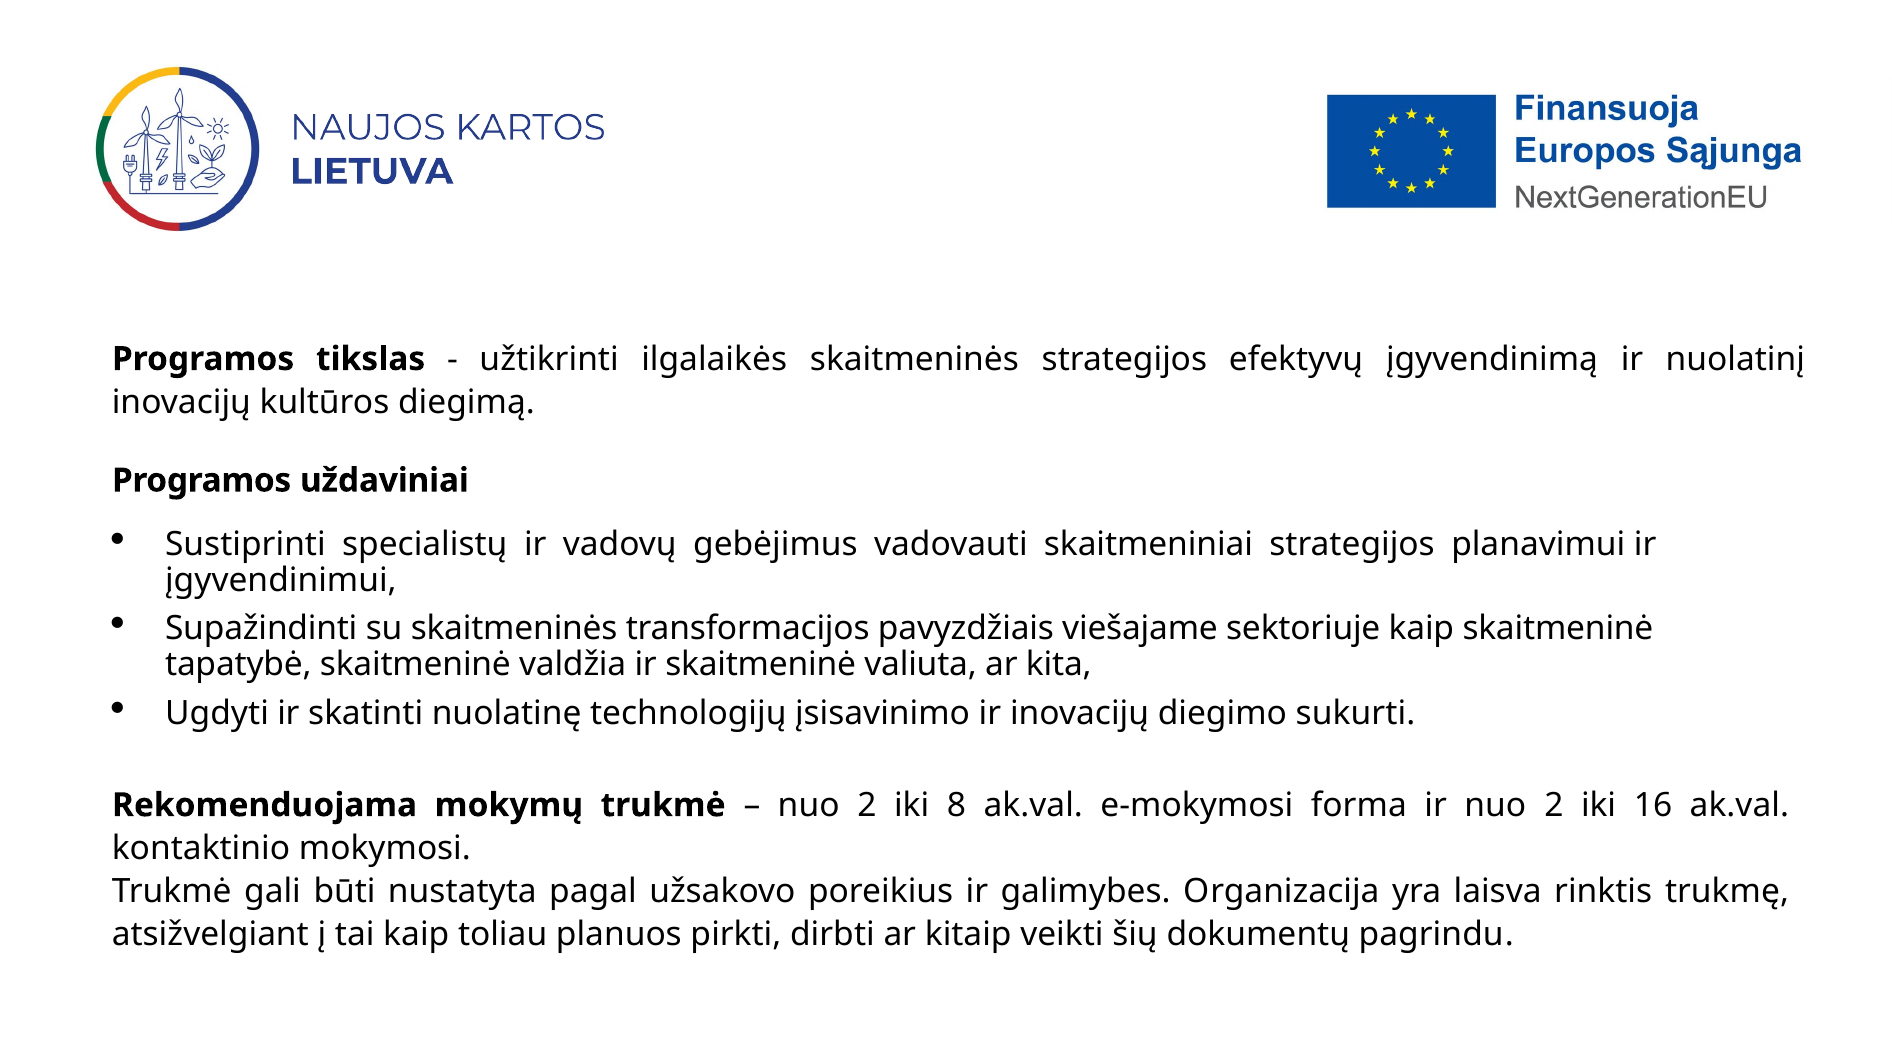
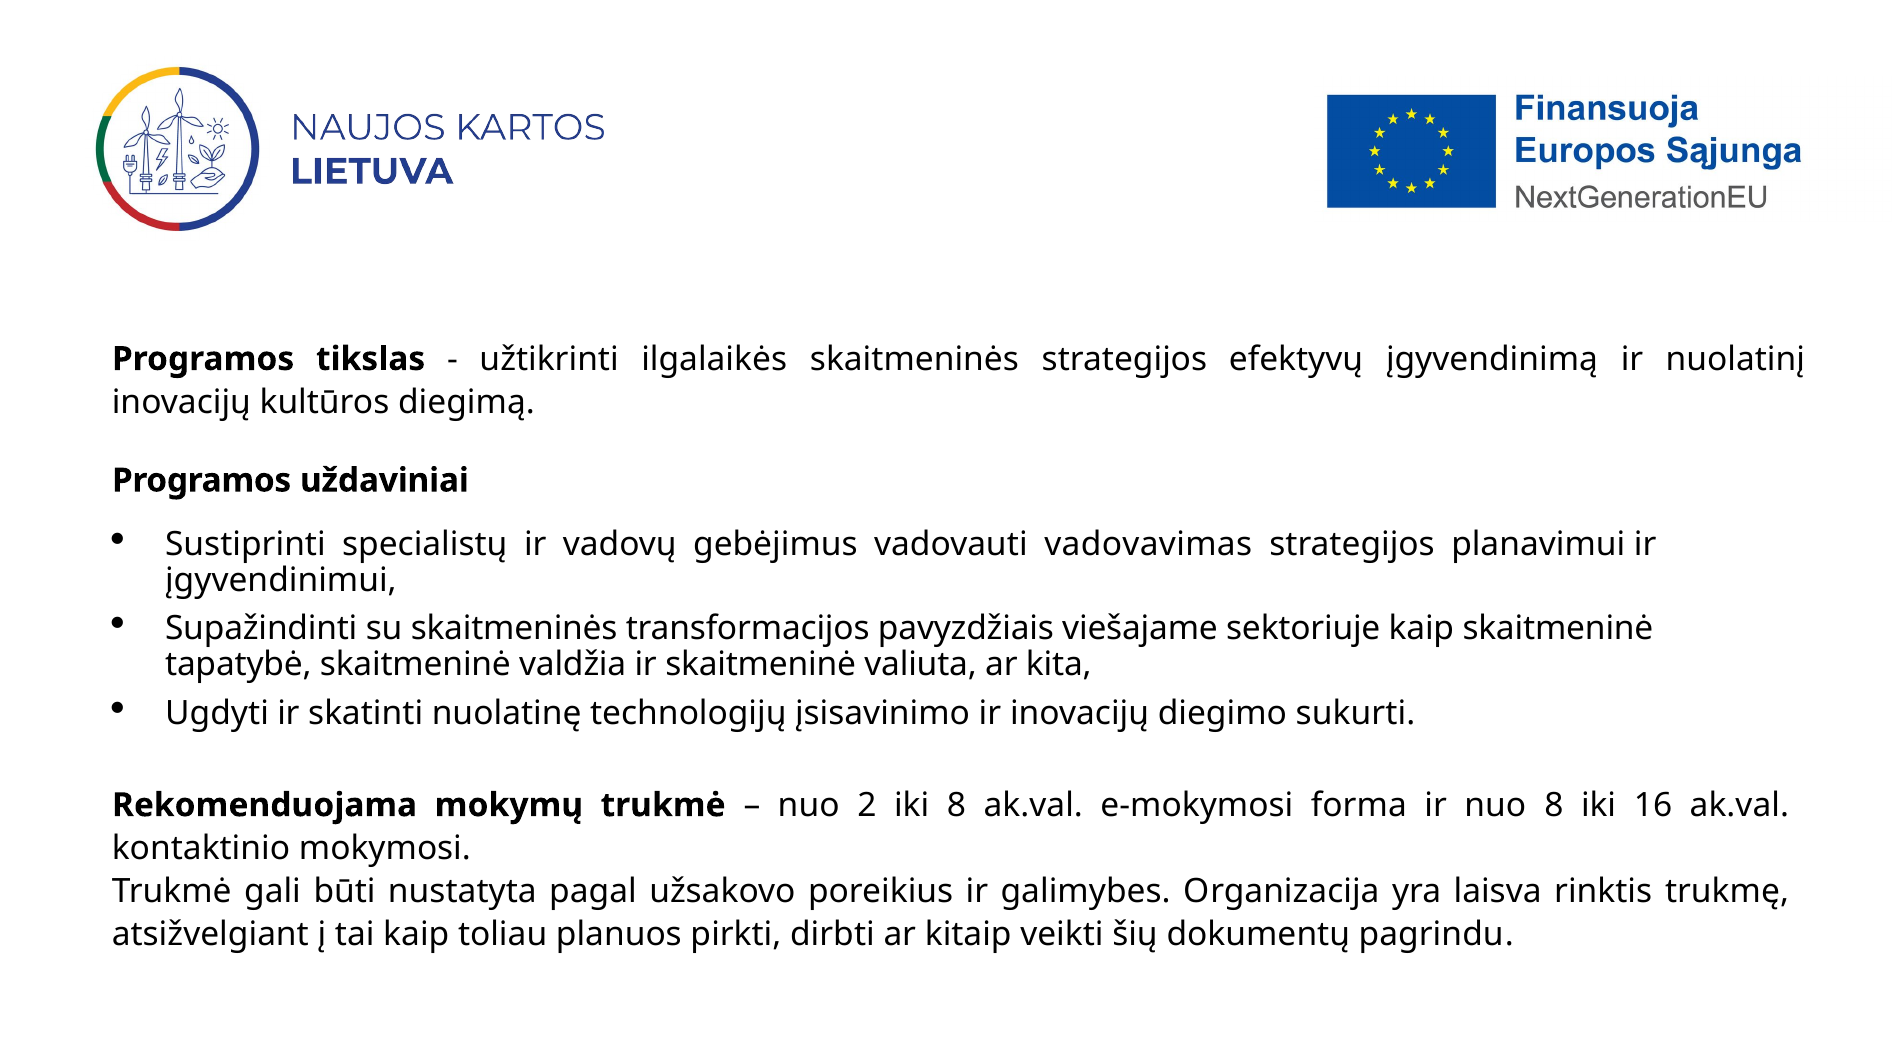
skaitmeniniai: skaitmeniniai -> vadovavimas (1148, 544)
ir nuo 2: 2 -> 8 (1554, 805)
